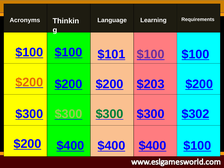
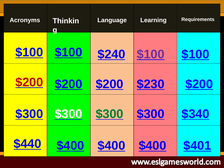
$101: $101 -> $240 (111, 54)
$200 colour: orange -> red (29, 82)
$203: $203 -> $230 (151, 84)
$300 colour: light green -> white (69, 114)
$302: $302 -> $340 (195, 114)
$200: $200 -> $440 (27, 144)
$400 $100: $100 -> $401 (197, 146)
